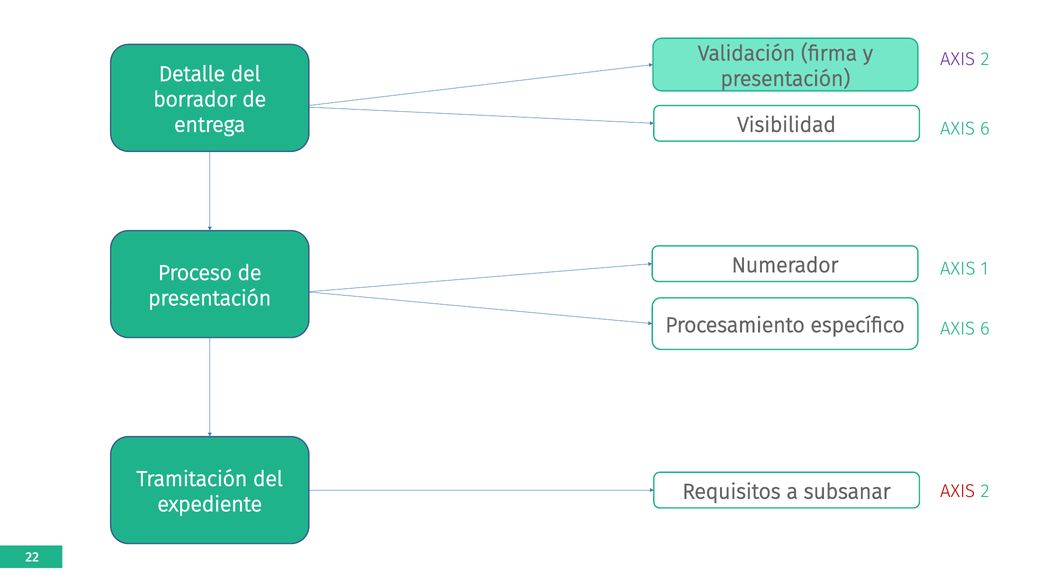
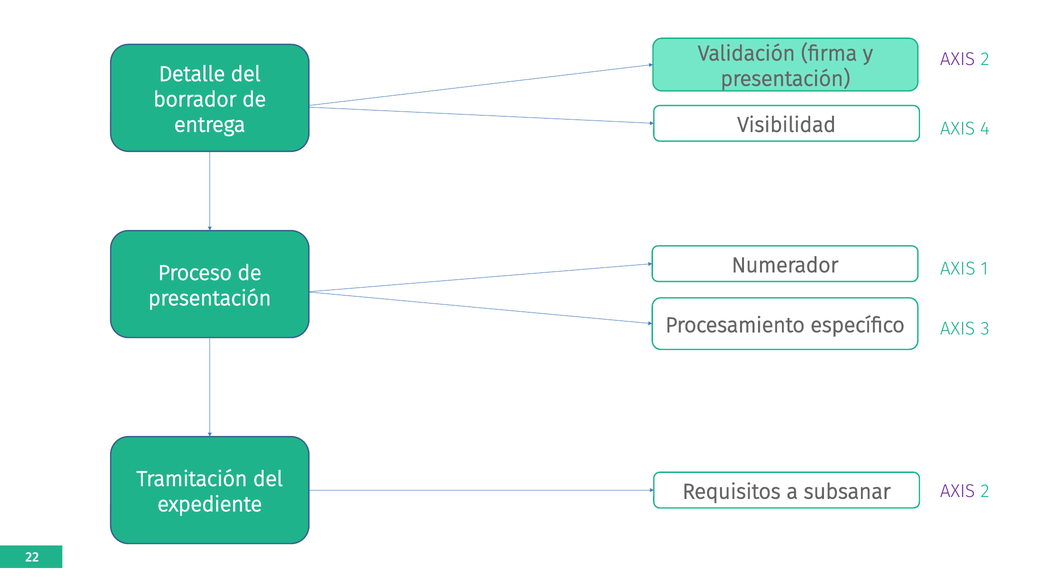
6: 6 -> 4 (985, 129)
6: 6 -> 3 (985, 329)
AXIS colour: red -> purple (958, 492)
